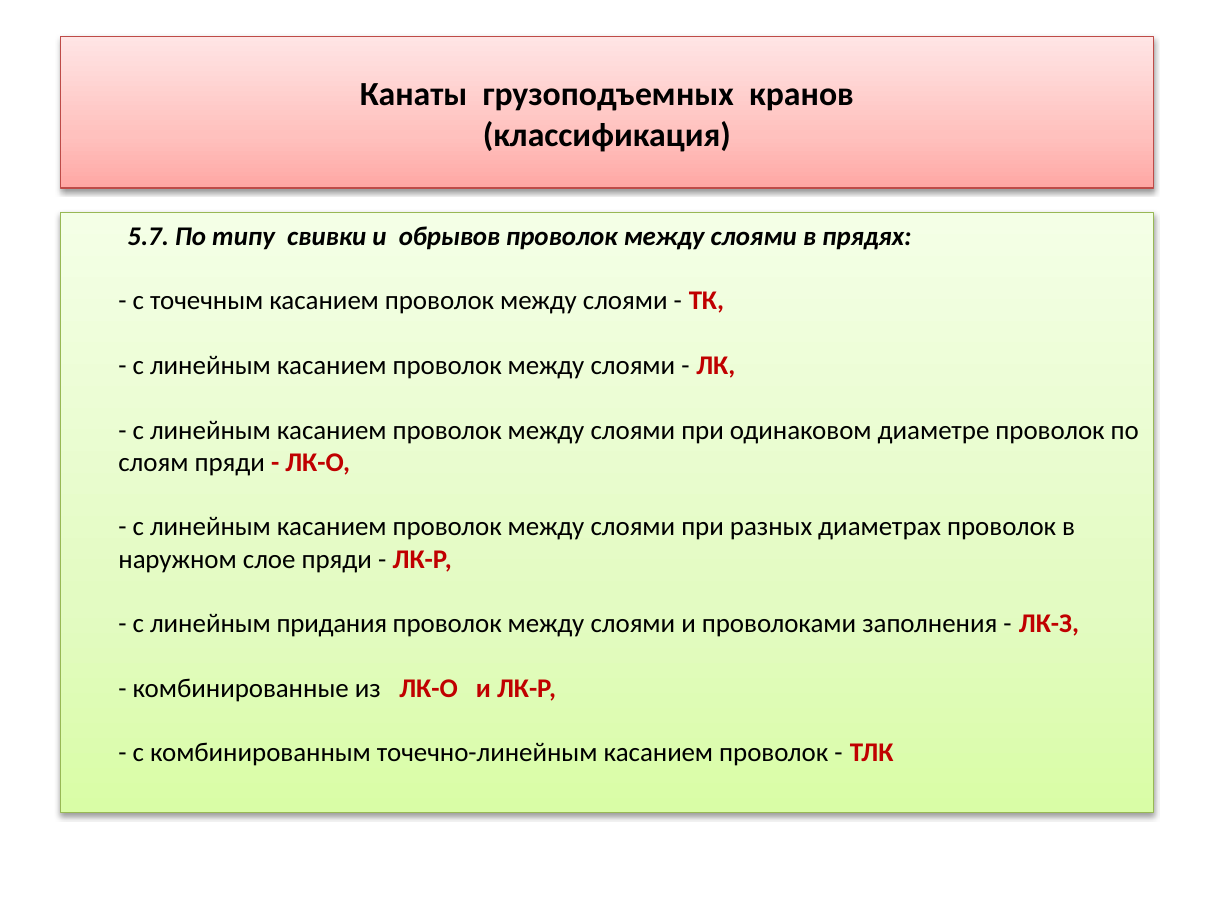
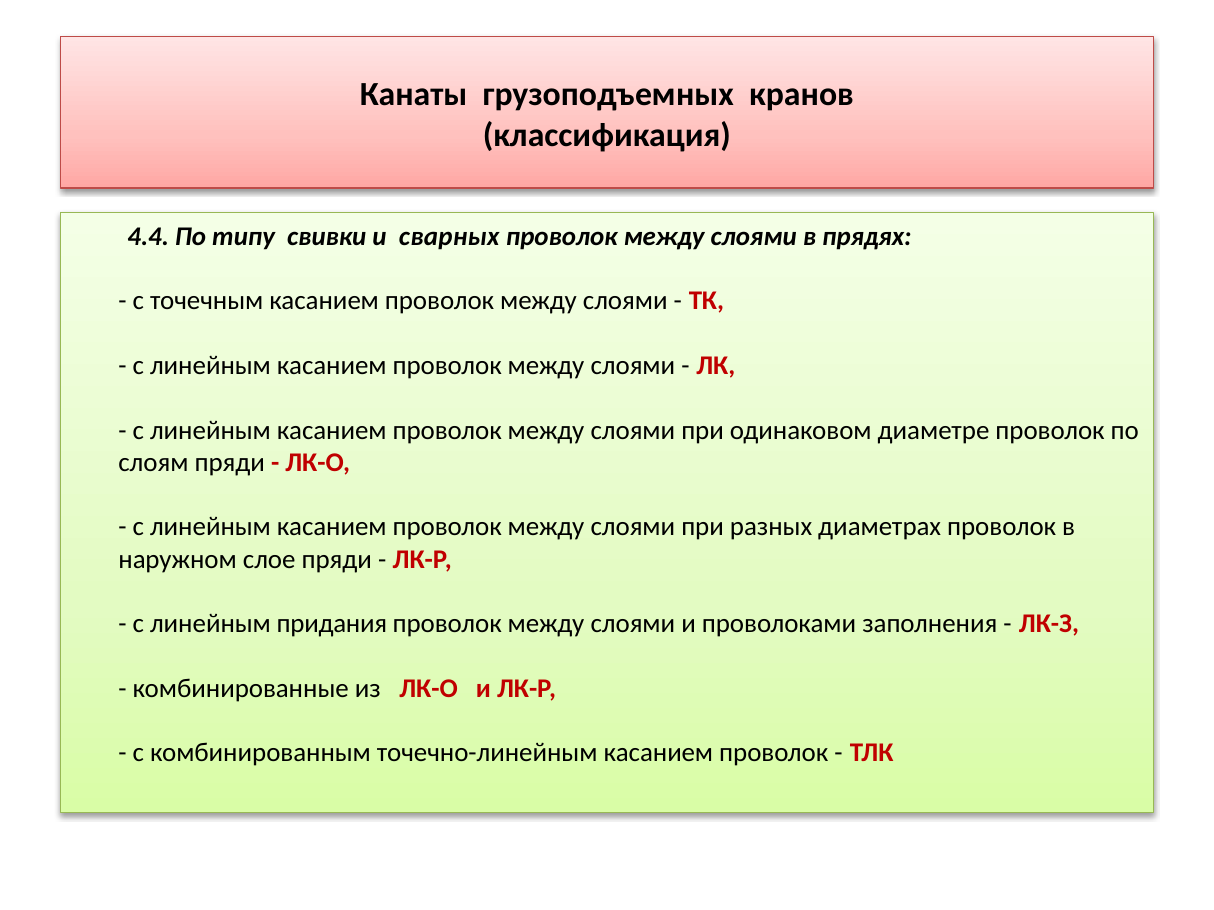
5.7: 5.7 -> 4.4 (148, 237)
обрывов: обрывов -> сварных (449, 237)
